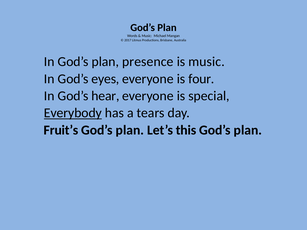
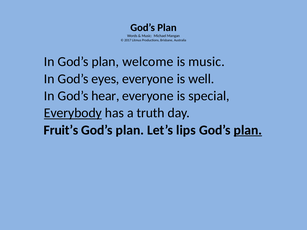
presence: presence -> welcome (148, 62)
four: four -> well (201, 79)
tears: tears -> truth (151, 113)
this: this -> lips (186, 130)
plan underline: none -> present (248, 130)
